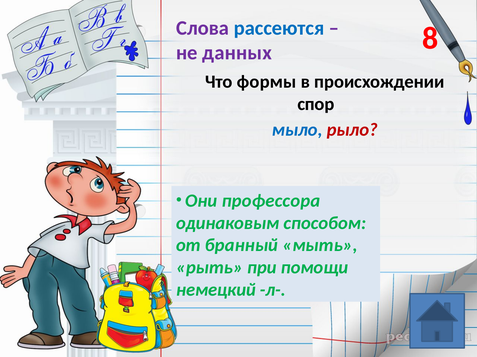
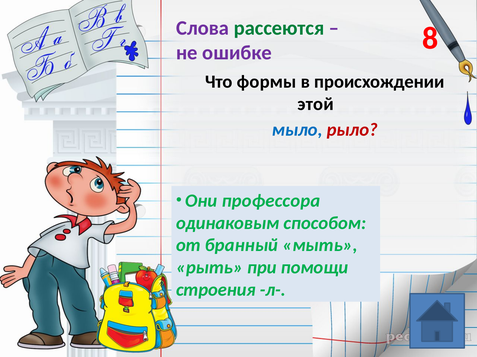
рассеются colour: blue -> green (279, 28)
данных: данных -> ошибке (237, 53)
спор: спор -> этой (316, 104)
немецкий: немецкий -> строения (216, 290)
